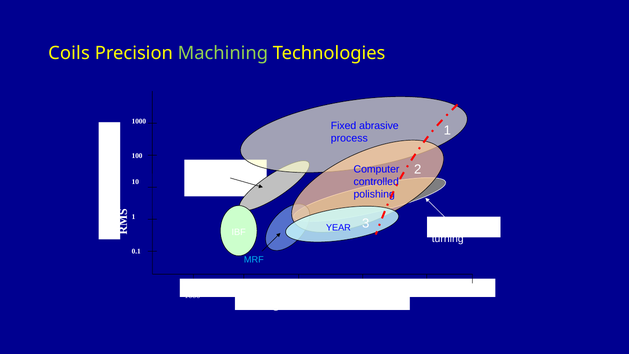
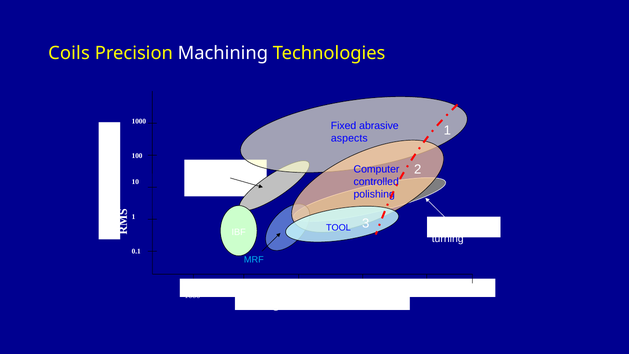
Machining colour: light green -> white (223, 53)
process: process -> aspects (349, 138)
YEAR: YEAR -> TOOL (338, 228)
